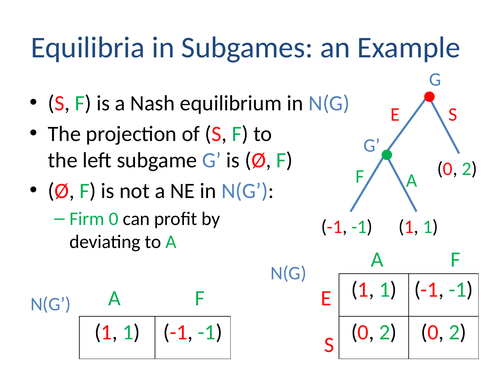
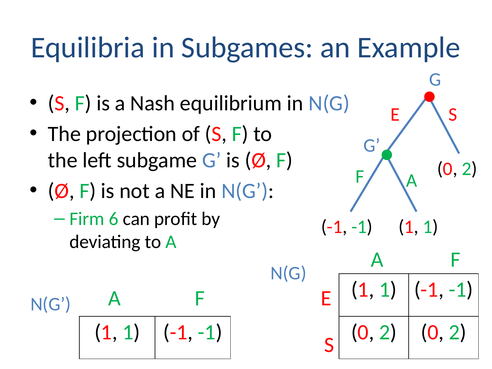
Firm 0: 0 -> 6 (114, 219)
